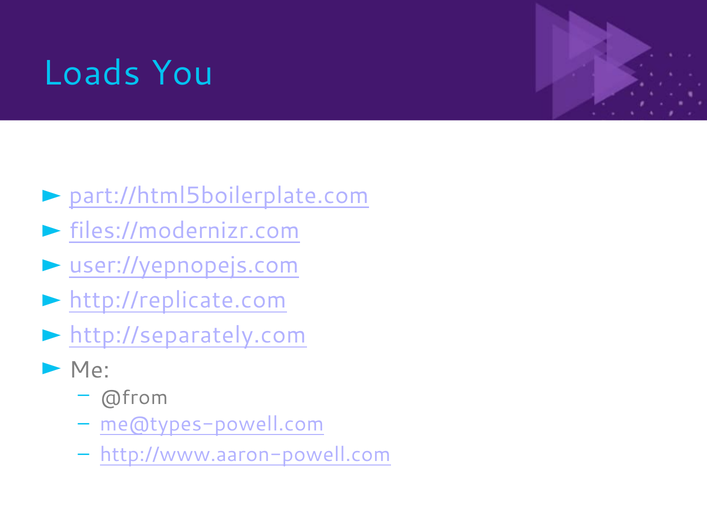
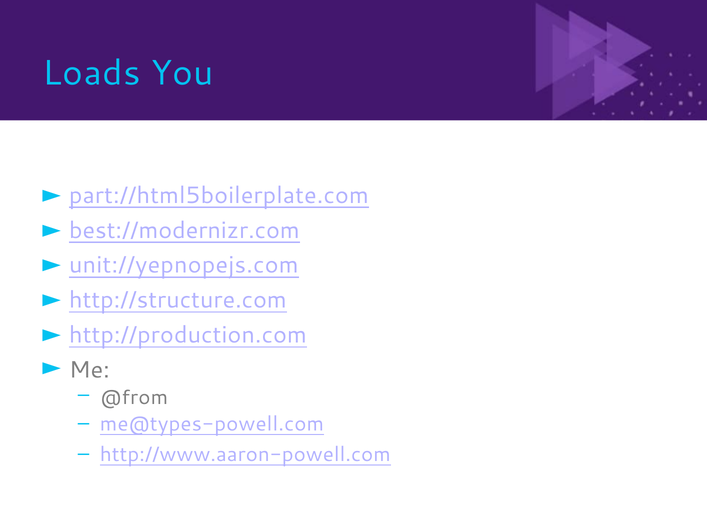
files://modernizr.com: files://modernizr.com -> best://modernizr.com (184, 230)
user://yepnopejs.com: user://yepnopejs.com -> unit://yepnopejs.com (184, 265)
http://replicate.com: http://replicate.com -> http://structure.com (178, 300)
http://separately.com: http://separately.com -> http://production.com (188, 335)
